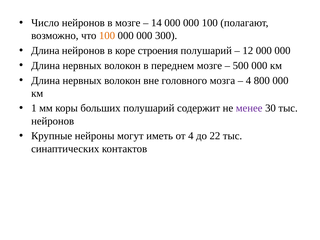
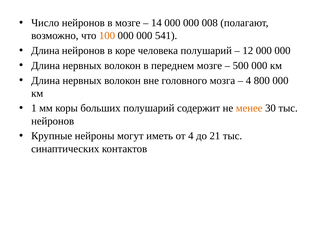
000 100: 100 -> 008 (210, 23)
300: 300 -> 541 (166, 36)
строения: строения -> человека (158, 51)
менее colour: purple -> orange (249, 108)
22: 22 -> 21 (215, 136)
